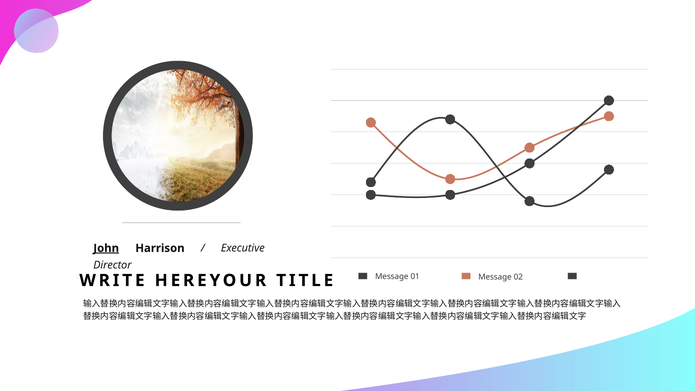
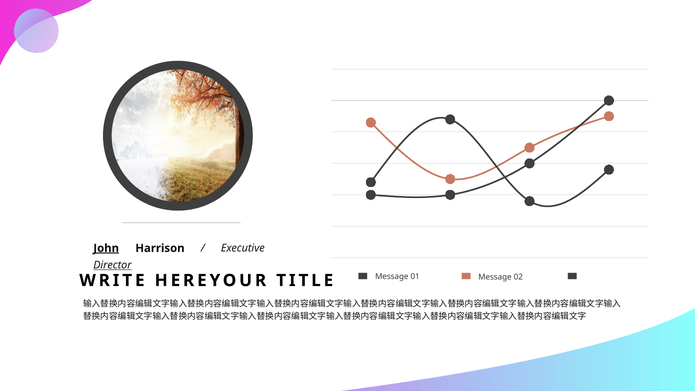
Director underline: none -> present (112, 265)
